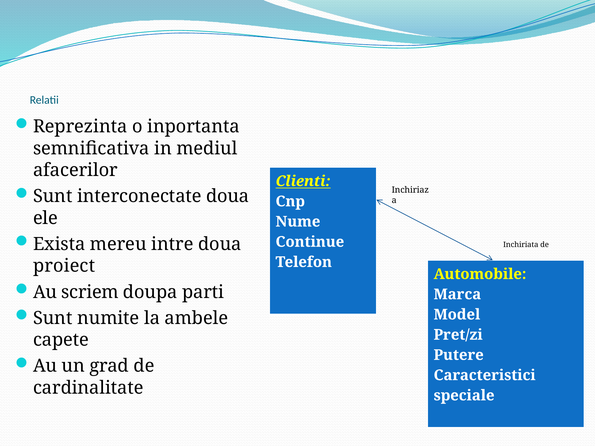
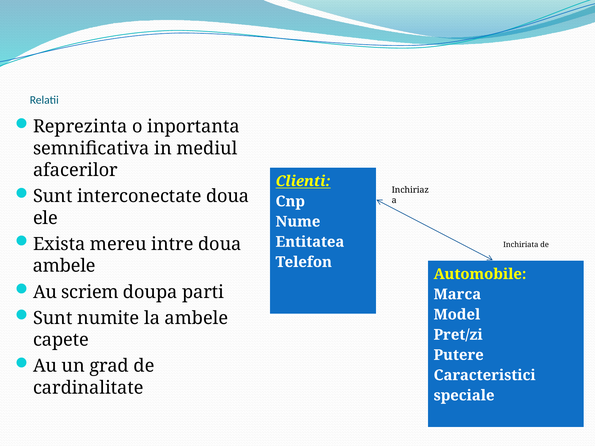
Continue: Continue -> Entitatea (310, 242)
proiect: proiect -> ambele (64, 266)
